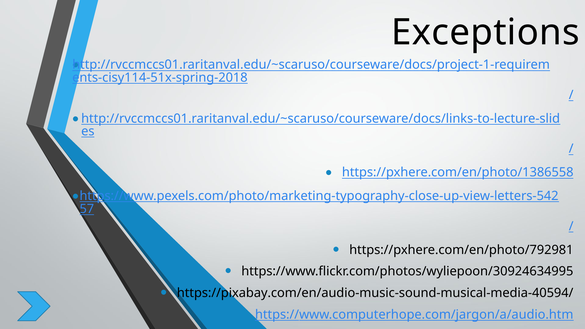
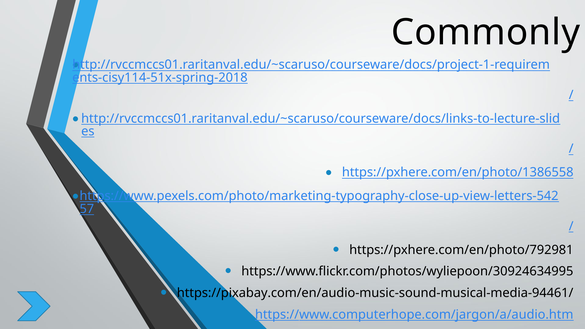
Exceptions: Exceptions -> Commonly (486, 32)
https://pixabay.com/en/audio-music-sound-musical-media-40594/: https://pixabay.com/en/audio-music-sound-musical-media-40594/ -> https://pixabay.com/en/audio-music-sound-musical-media-94461/ (375, 293)
